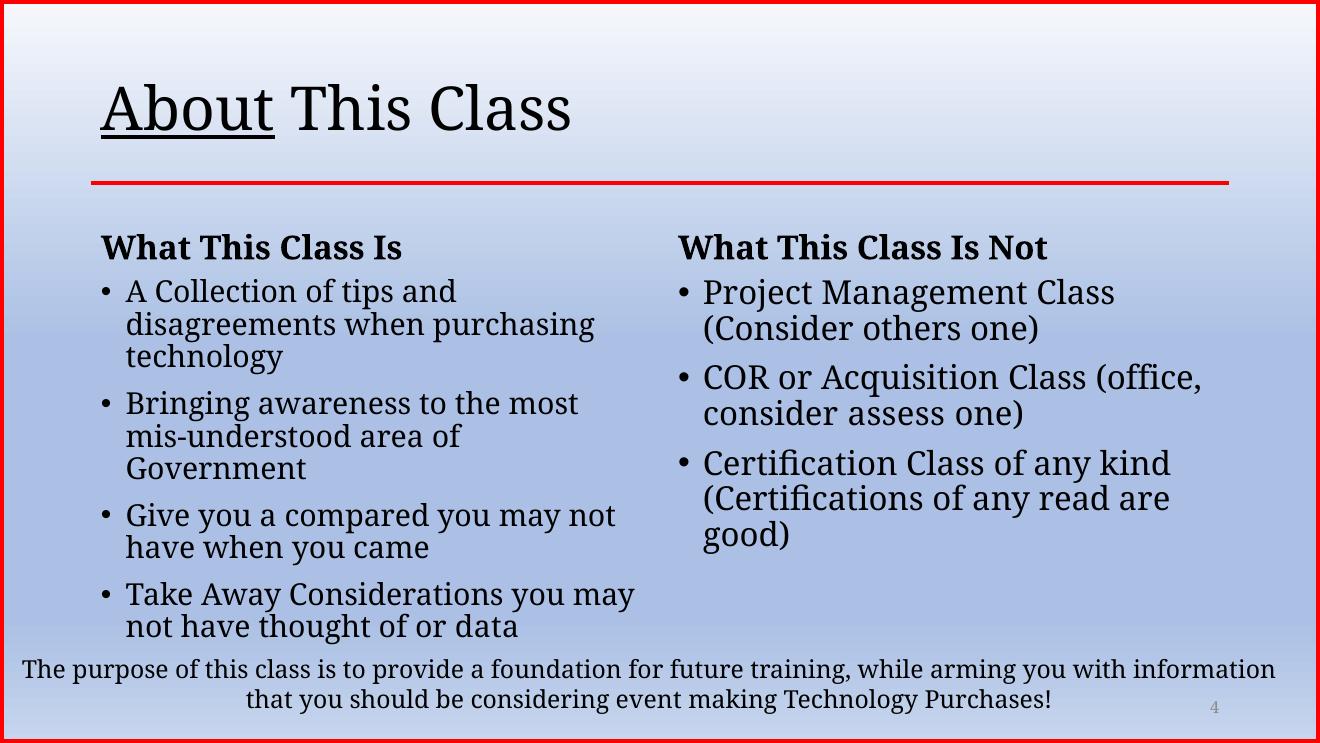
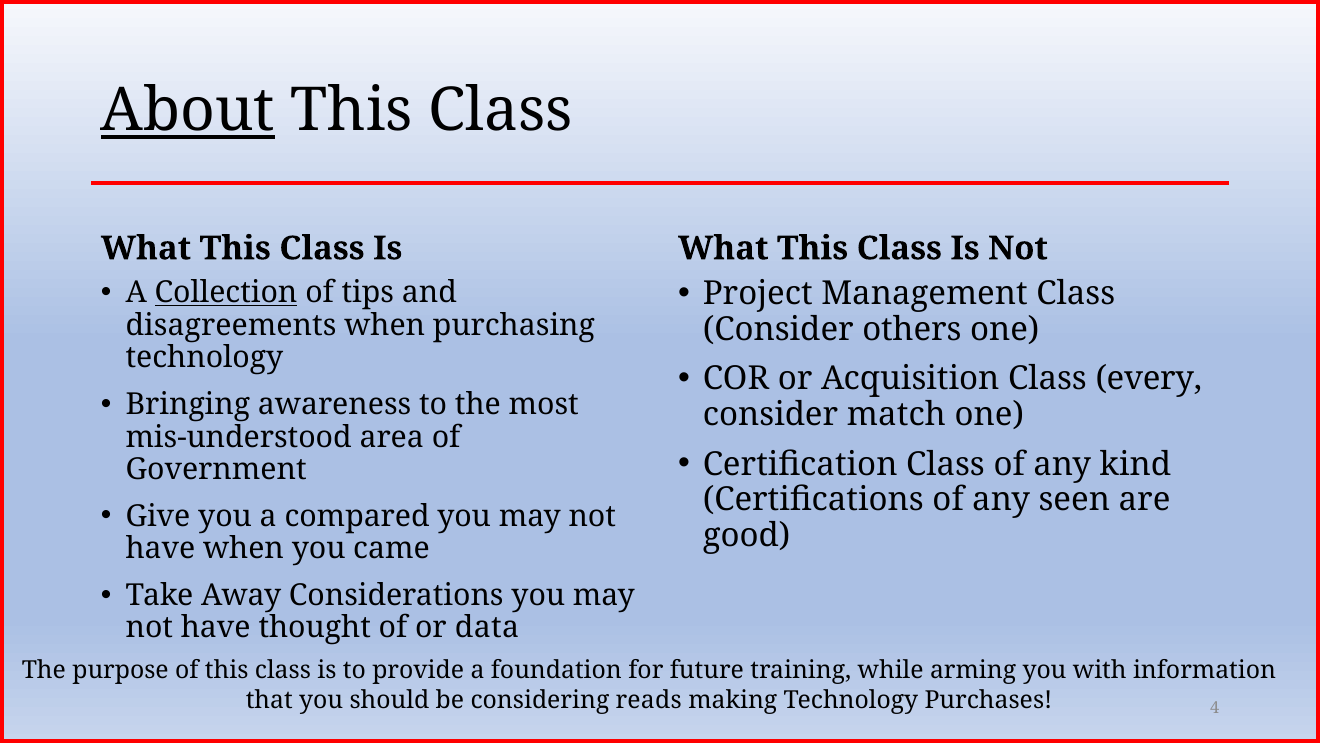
Collection underline: none -> present (226, 292)
office: office -> every (1149, 379)
assess: assess -> match (896, 414)
read: read -> seen (1074, 499)
event: event -> reads (649, 700)
